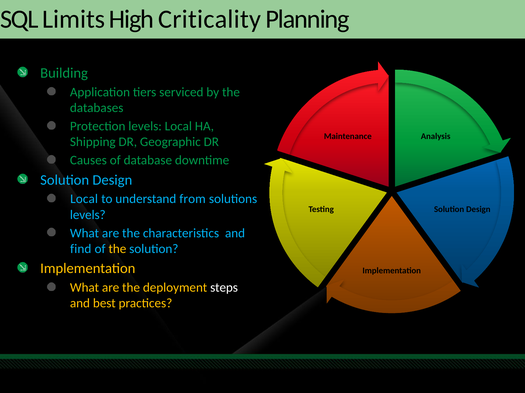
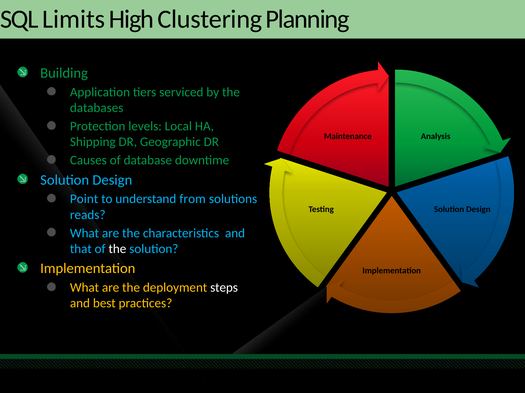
Criticality: Criticality -> Clustering (210, 19)
Local: Local -> Point (84, 199)
levels: levels -> reads (88, 215)
find: find -> that (81, 249)
the colour: yellow -> white (117, 249)
